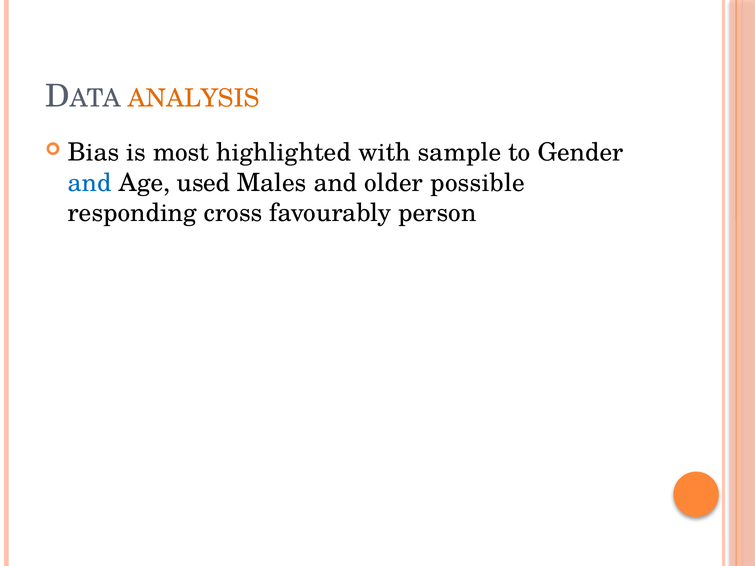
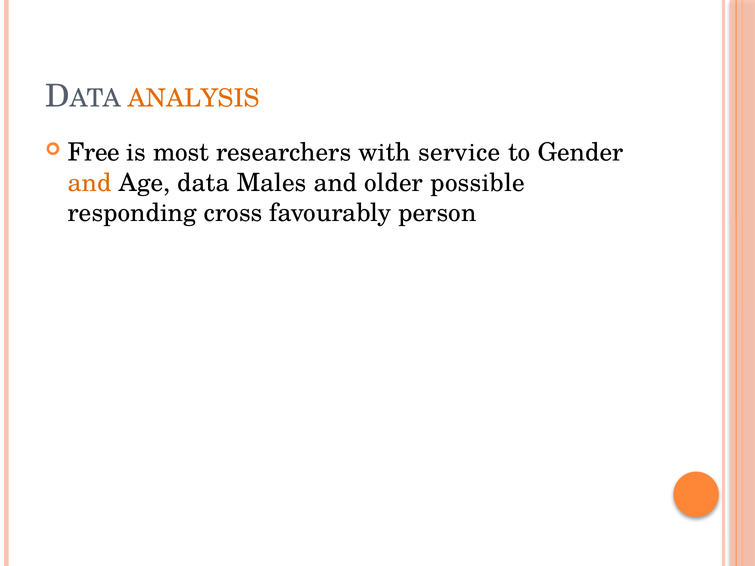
Bias: Bias -> Free (94, 153)
highlighted: highlighted -> researchers (284, 153)
sample: sample -> service (459, 153)
and colour: blue -> orange (90, 183)
used: used -> data (203, 183)
